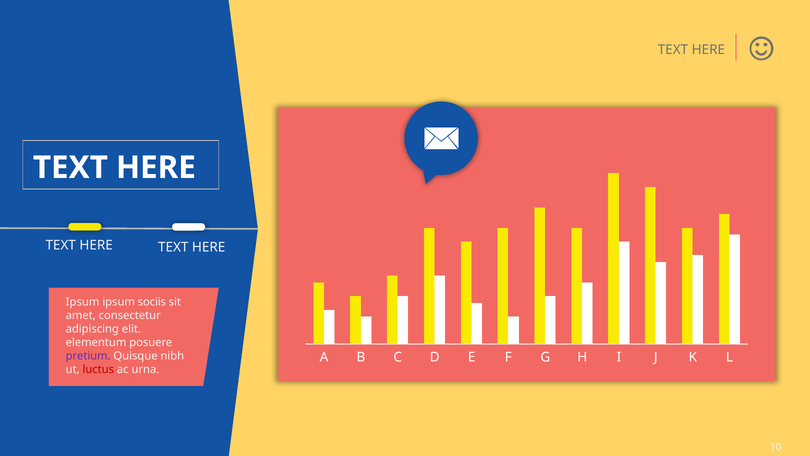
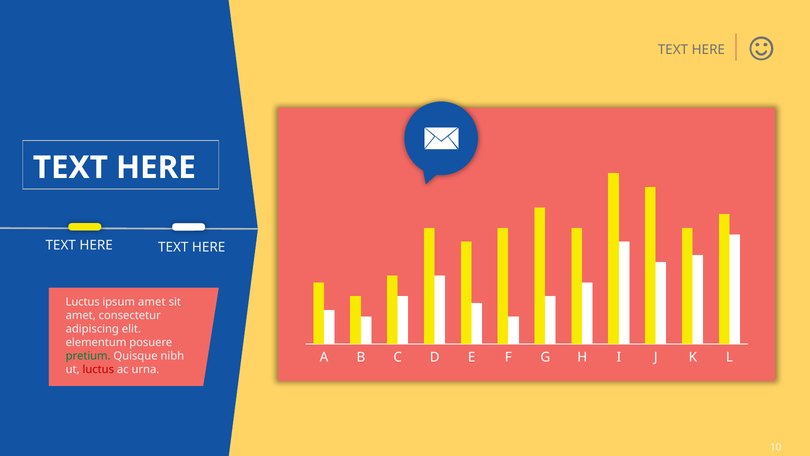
Ipsum: Ipsum -> Luctus (83, 302)
ipsum sociis: sociis -> amet (152, 302)
pretium colour: purple -> green (88, 356)
